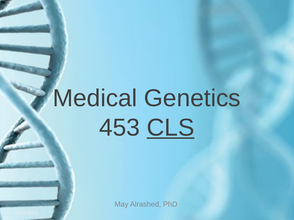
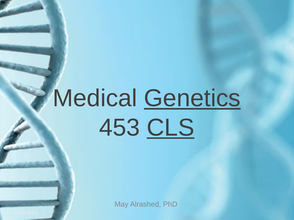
Genetics underline: none -> present (192, 98)
